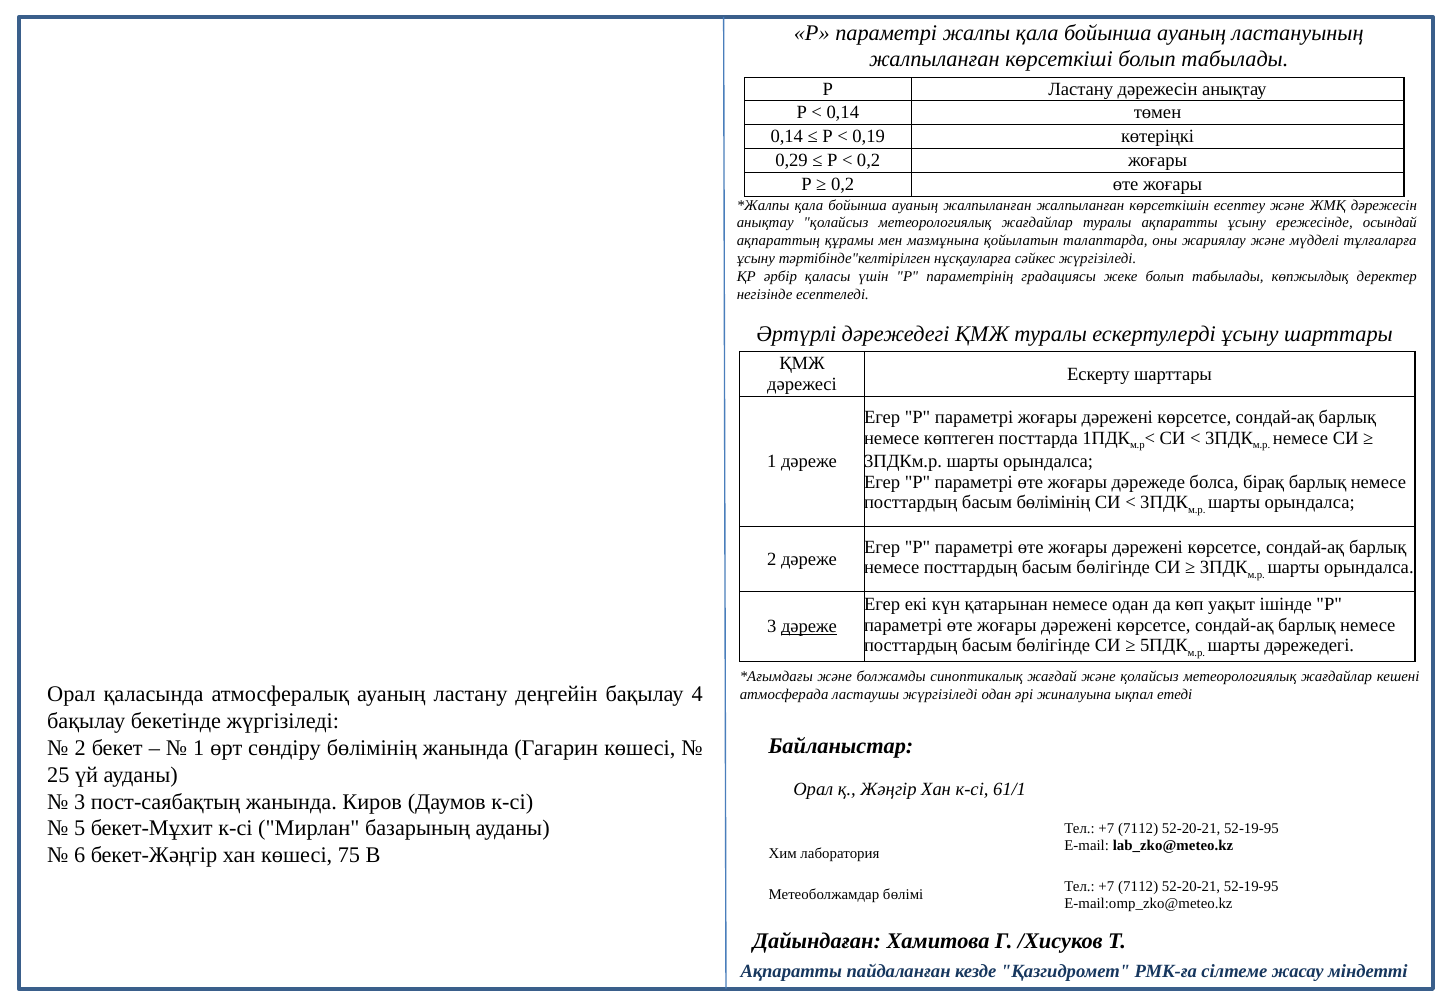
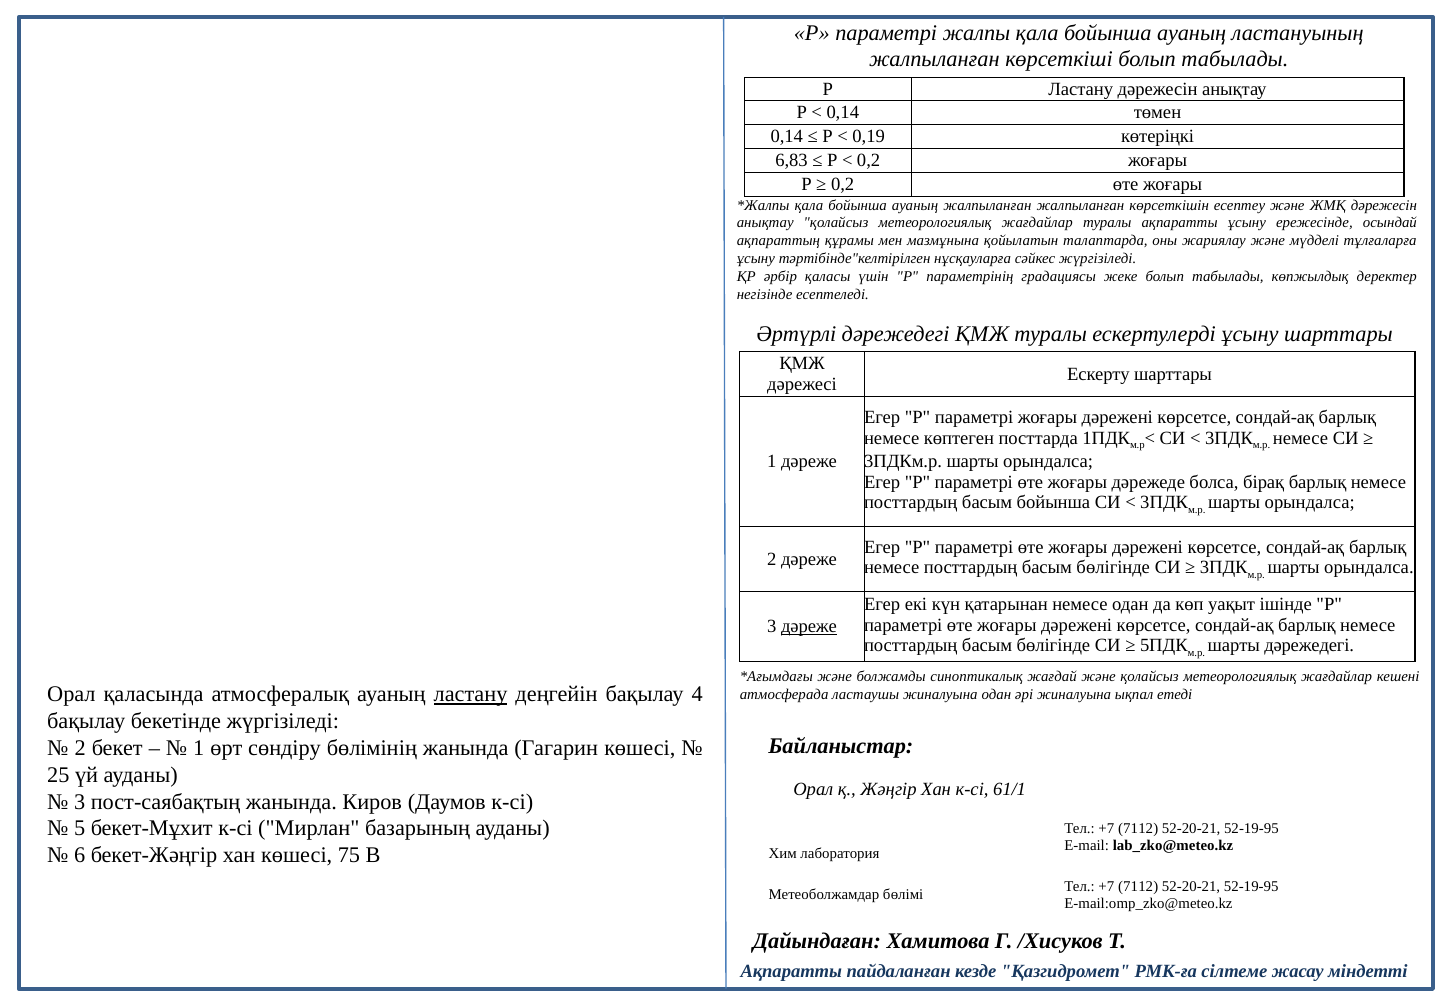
0,29: 0,29 -> 6,83 (791, 160)
басым бөлімінің: бөлімінің -> бойынша (1053, 502)
ластану underline: none -> present (471, 694)
ластаушы жүргізіледі: жүргізіледі -> жиналуына (940, 694)
